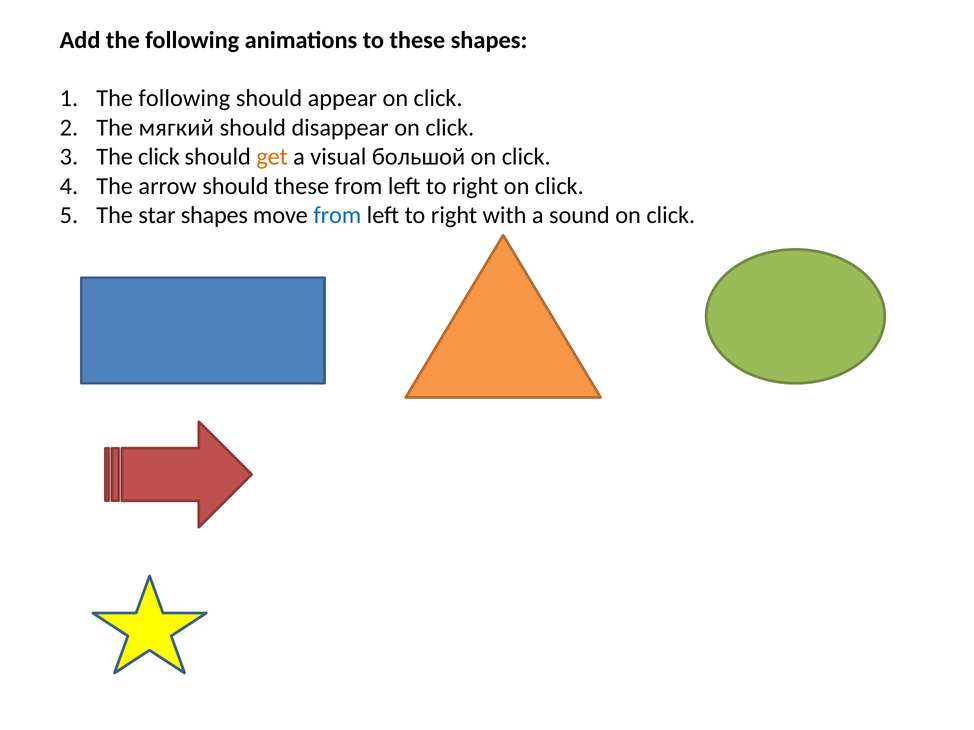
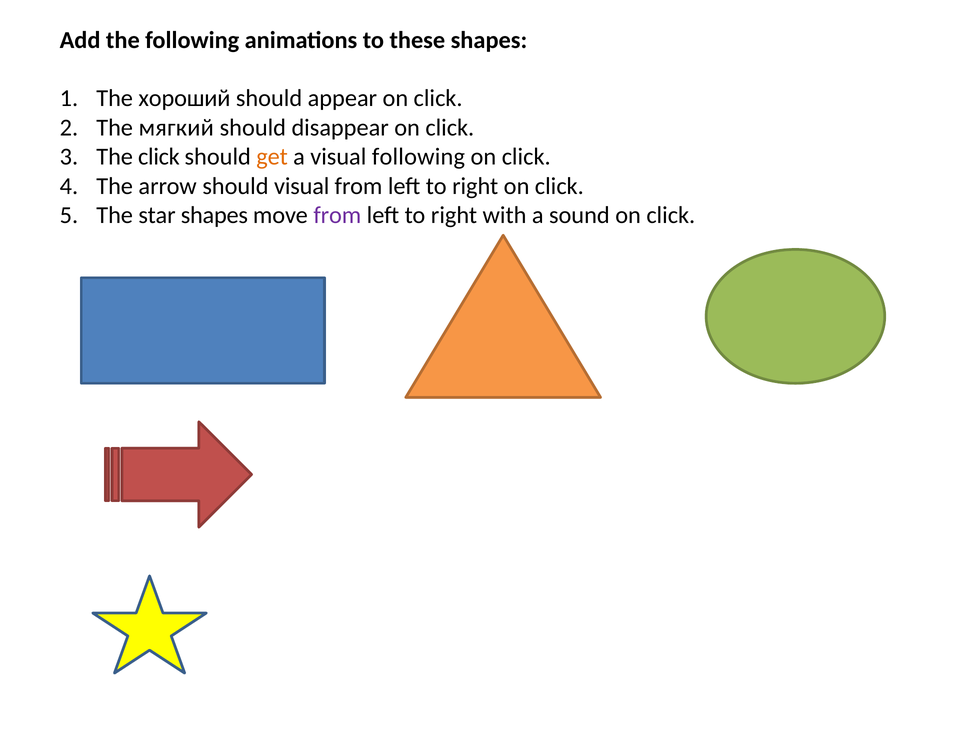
following: following -> хороший (184, 99)
visual большой: большой -> following (418, 157)
should these: these -> visual (302, 186)
from colour: blue -> purple (337, 215)
